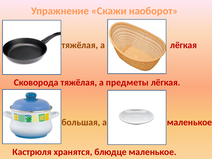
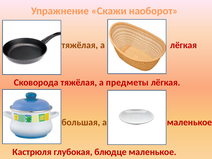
хранятся: хранятся -> глубокая (73, 152)
